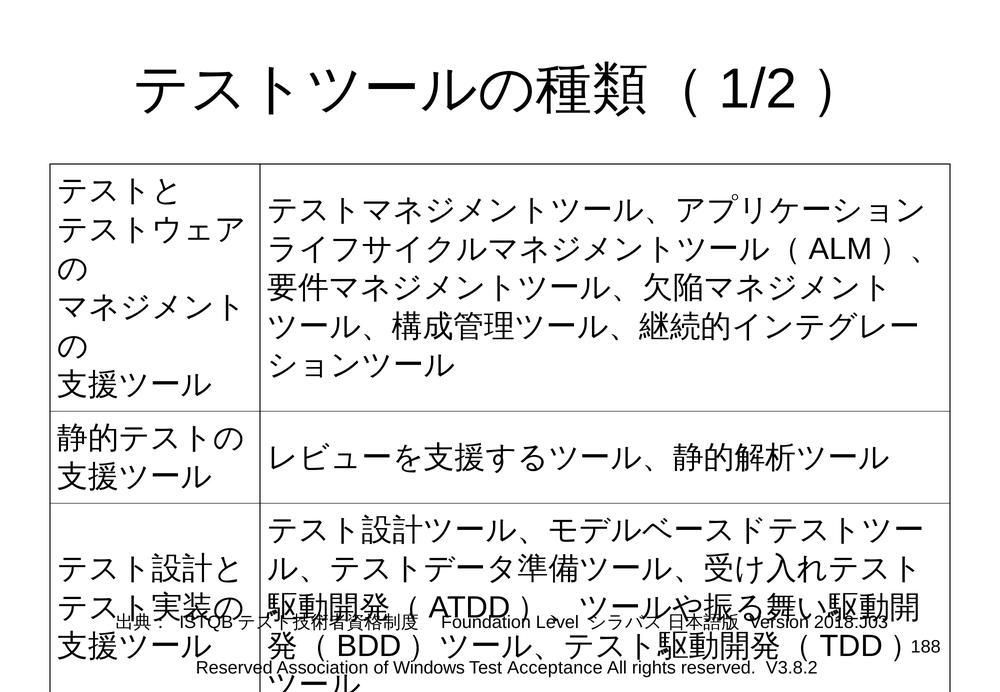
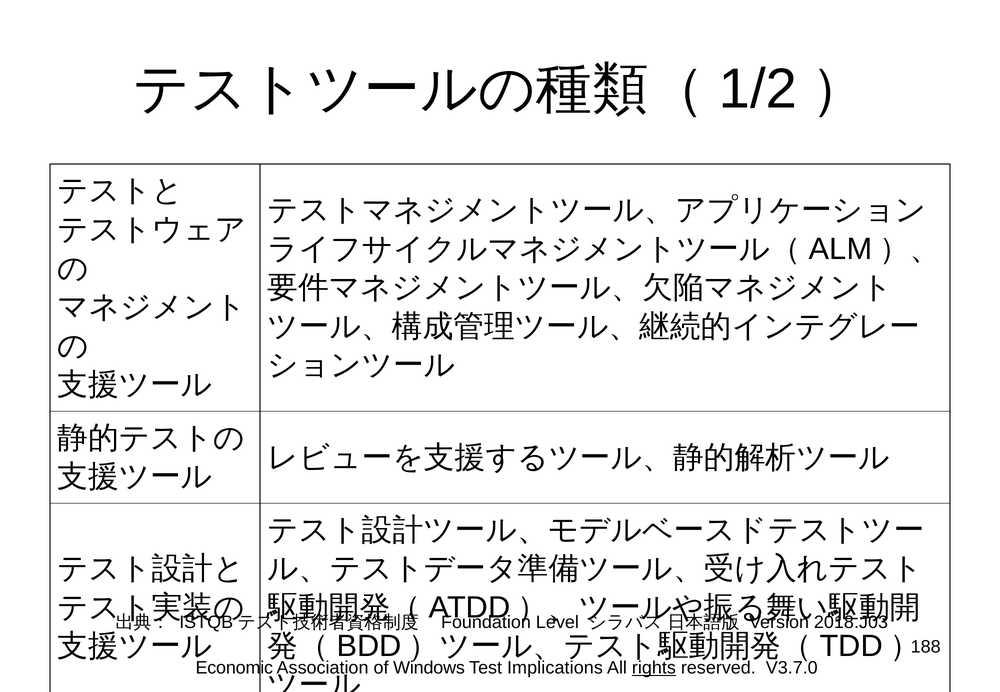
Reserved: Reserved -> Economic (234, 668)
Acceptance: Acceptance -> Implications (555, 668)
rights underline: none -> present (654, 668)
V3.8.2: V3.8.2 -> V3.7.0 (792, 668)
